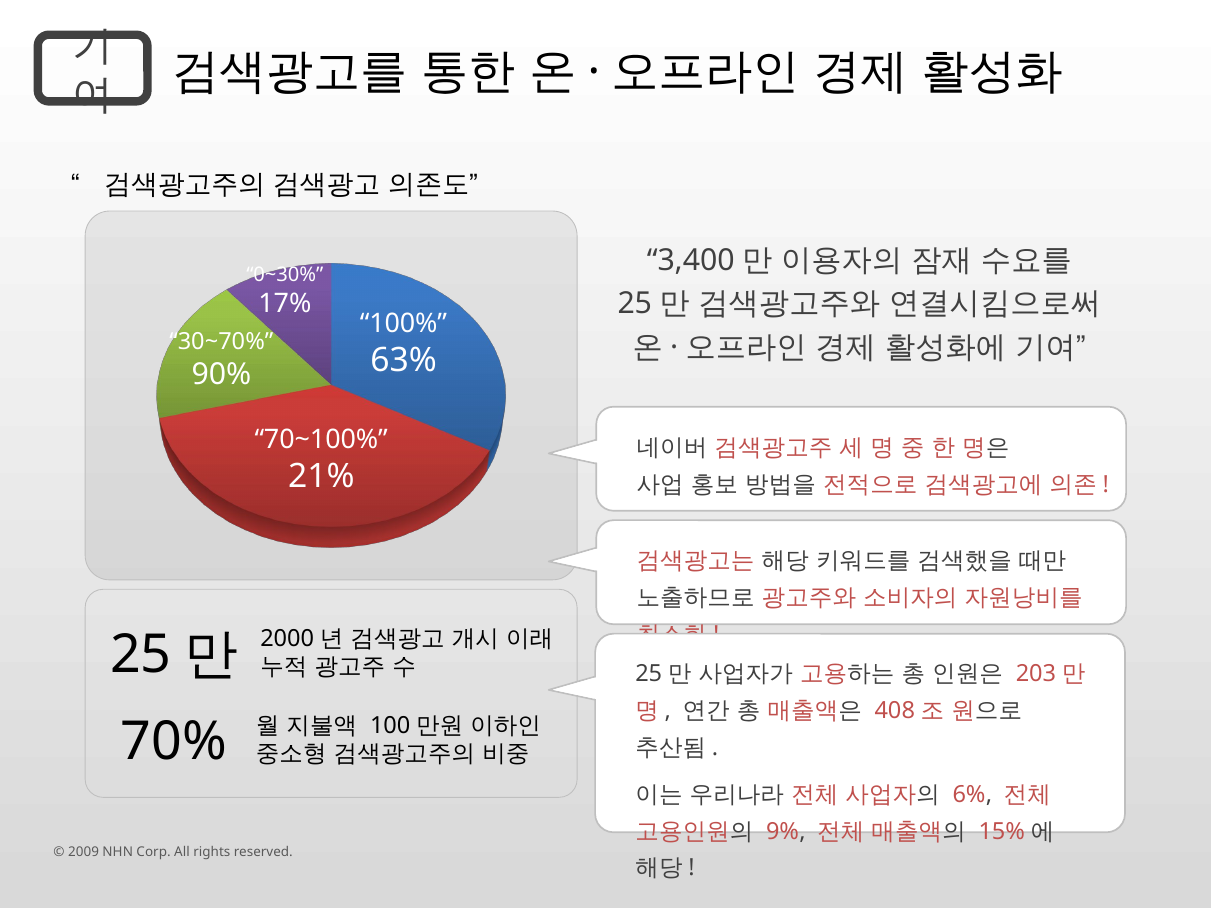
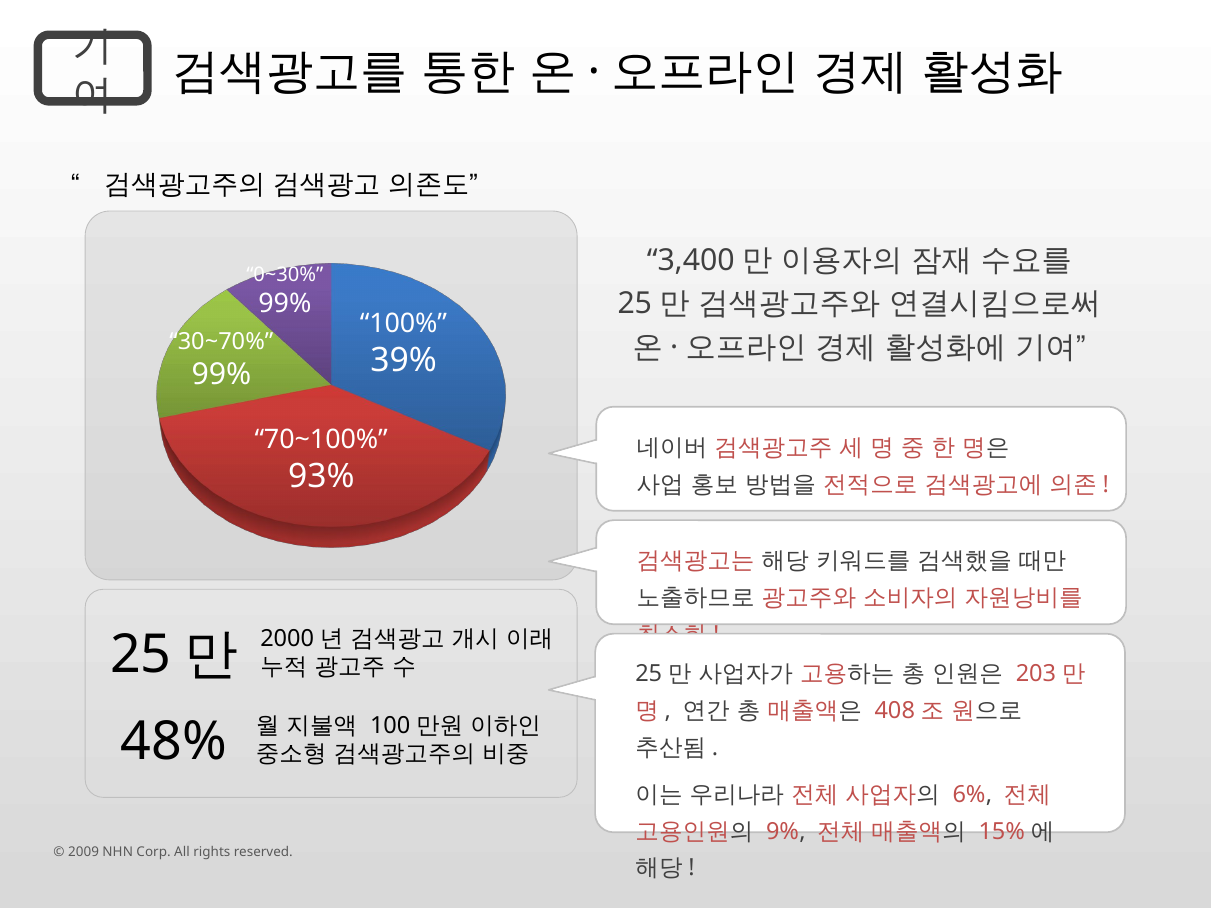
17%: 17% -> 99% (285, 304)
63%: 63% -> 39% (404, 361)
90%: 90% -> 99% (221, 374)
21%: 21% -> 93% (321, 477)
70%: 70% -> 48% (174, 742)
